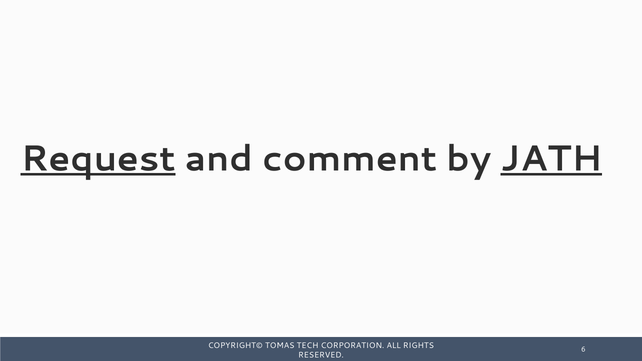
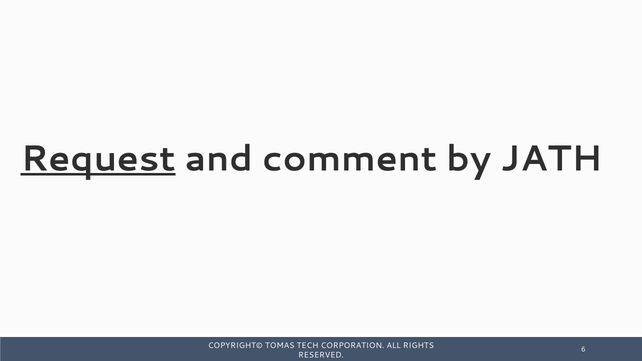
JATH underline: present -> none (551, 159)
